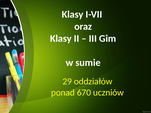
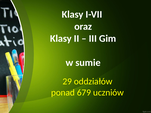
670: 670 -> 679 (84, 93)
